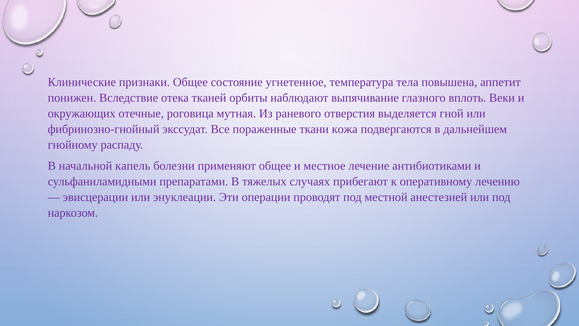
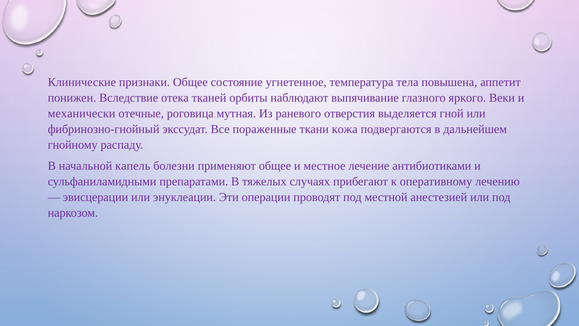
вплоть: вплоть -> яркого (467, 98)
окружающих: окружающих -> механически (82, 113)
